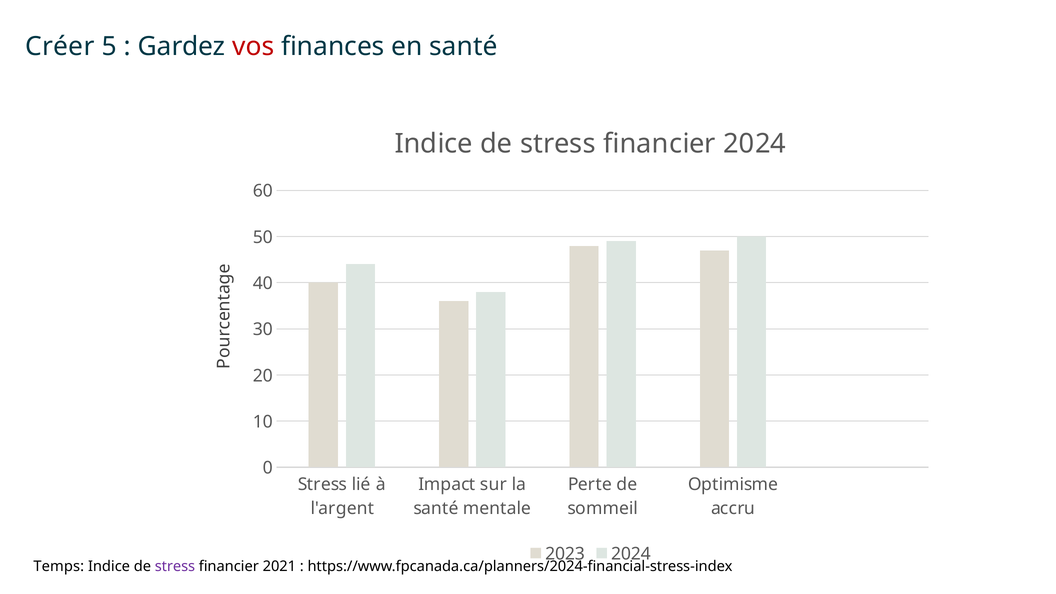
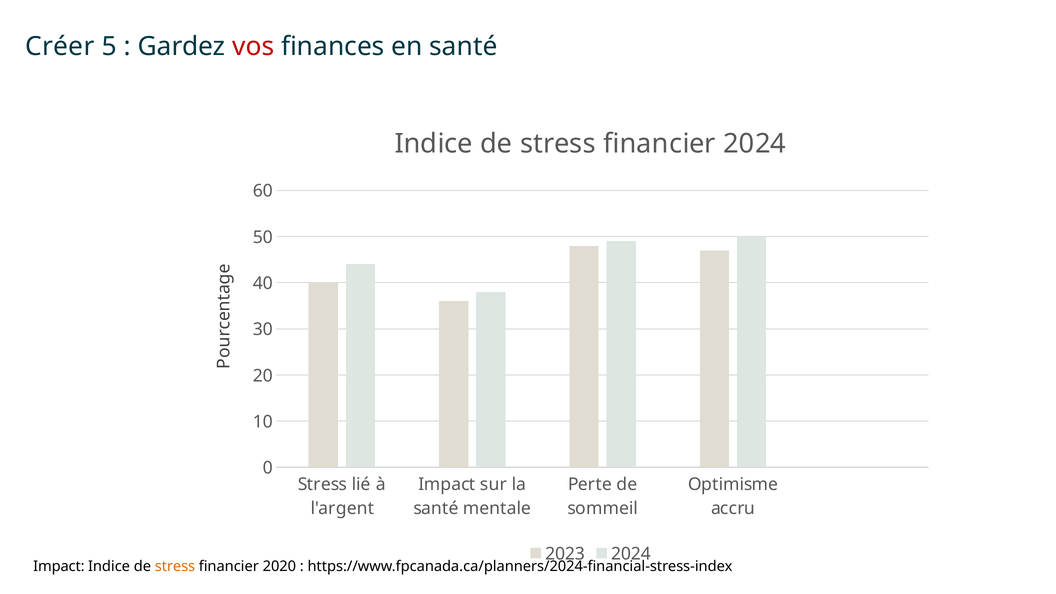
Temps: Temps -> Impact (59, 566)
stress colour: purple -> orange (175, 566)
2021: 2021 -> 2020 (279, 566)
